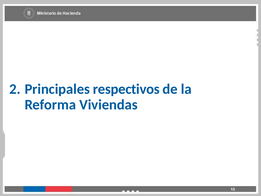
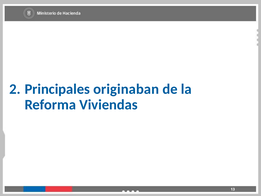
respectivos: respectivos -> originaban (126, 89)
